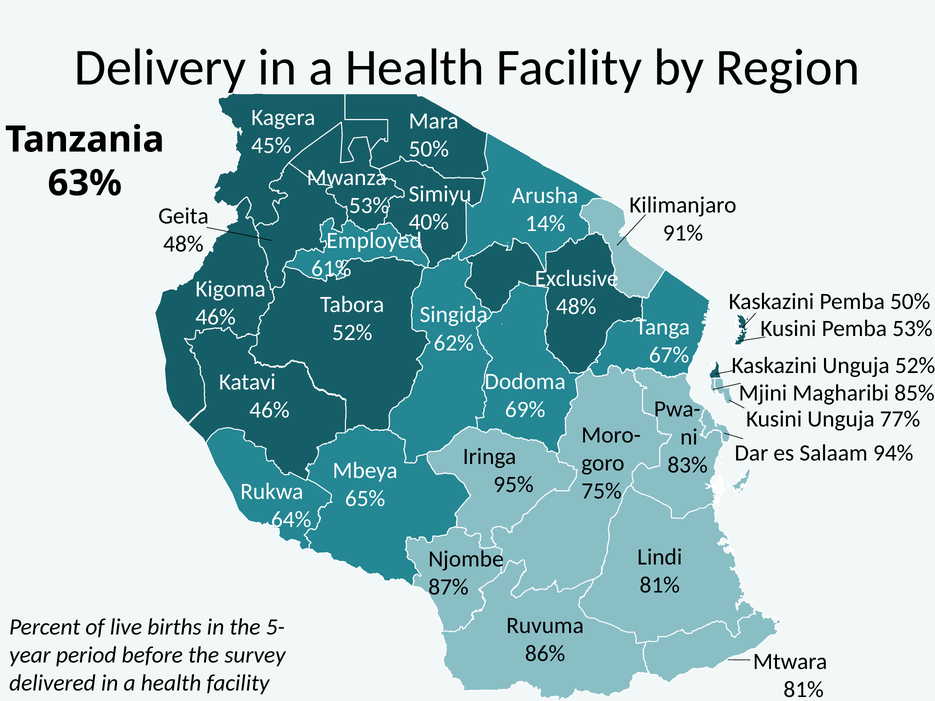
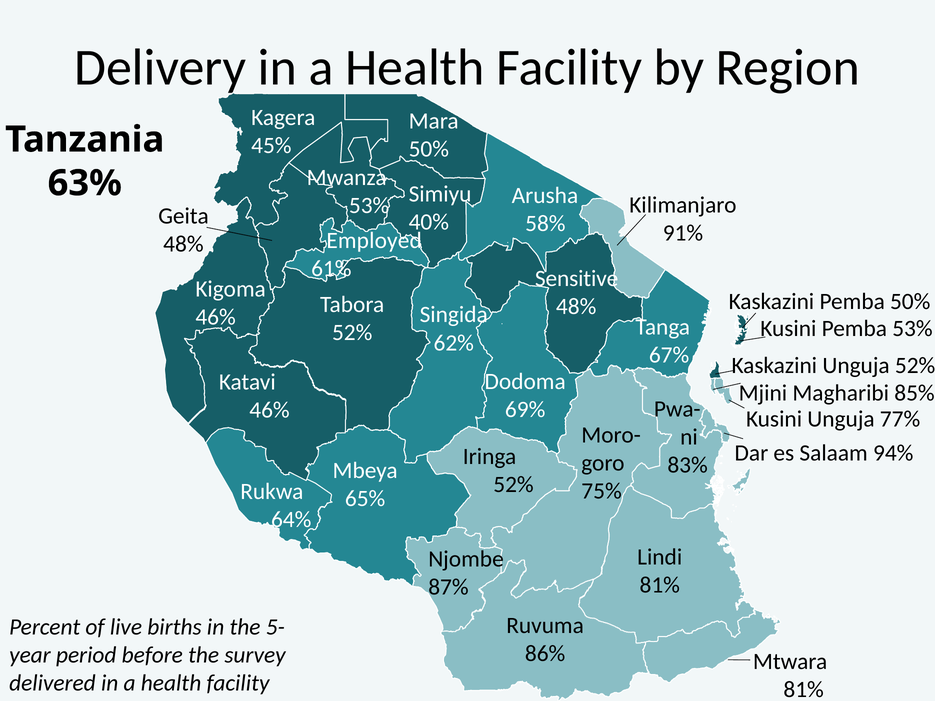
14%: 14% -> 58% (545, 224)
Exclusive: Exclusive -> Sensitive (577, 279)
95%: 95% -> 52% (513, 485)
